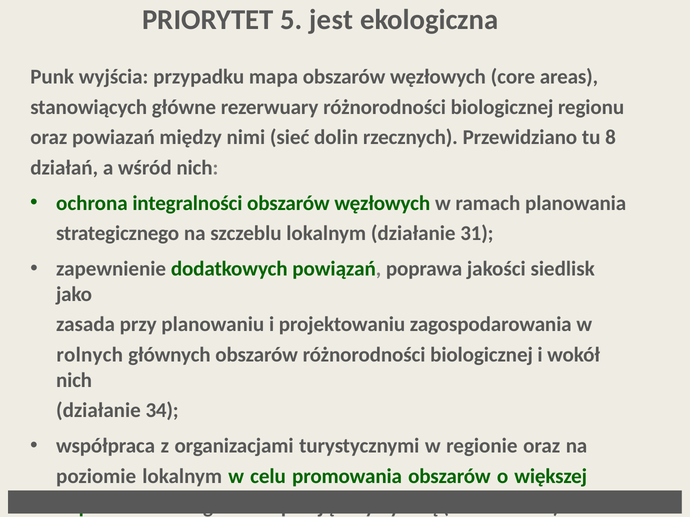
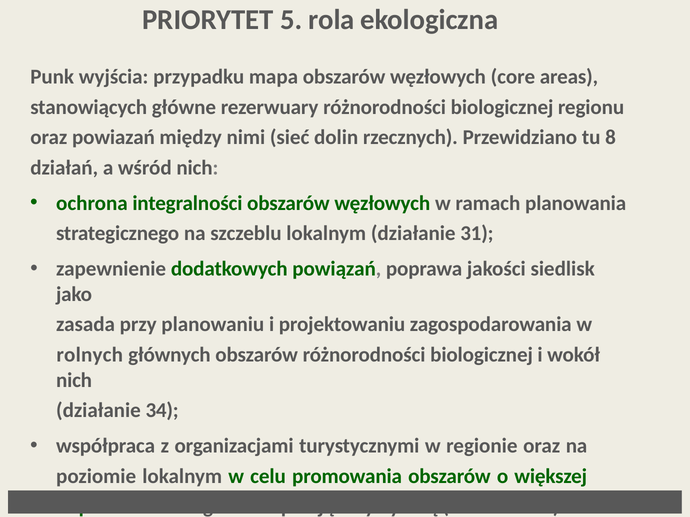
jest: jest -> rola (331, 20)
